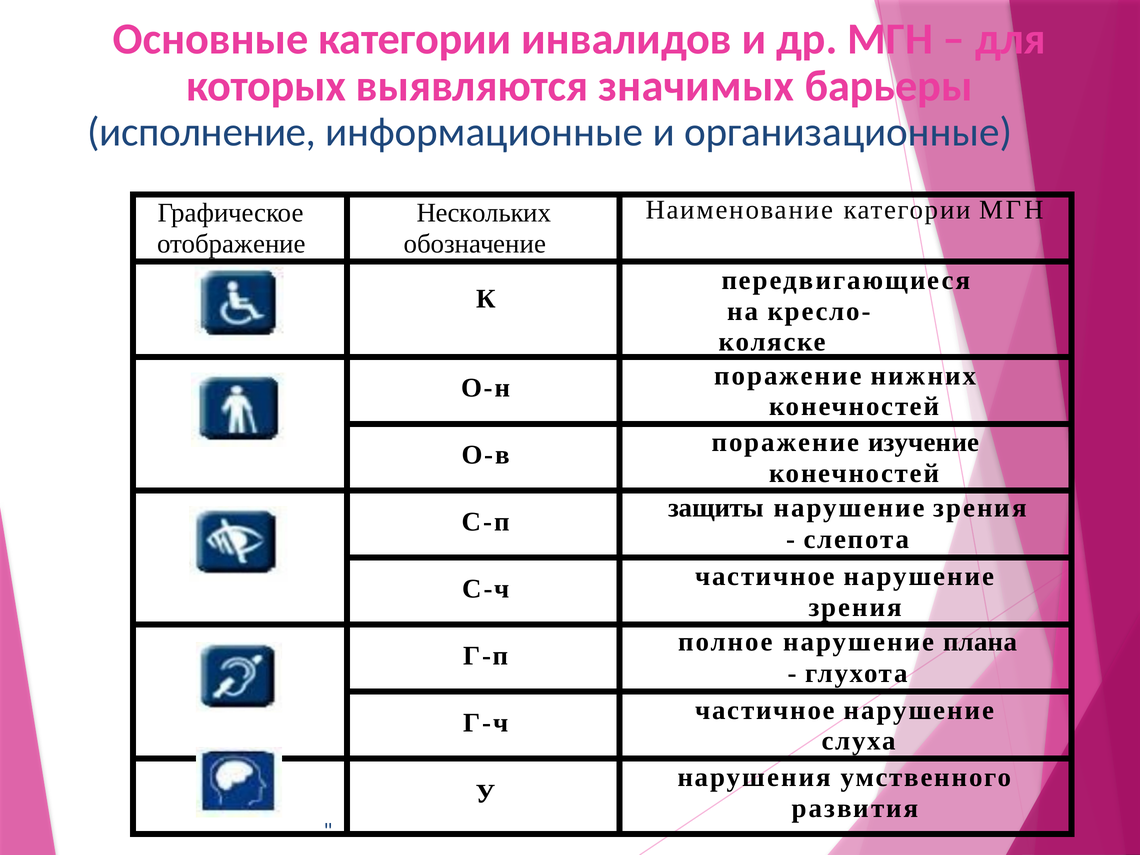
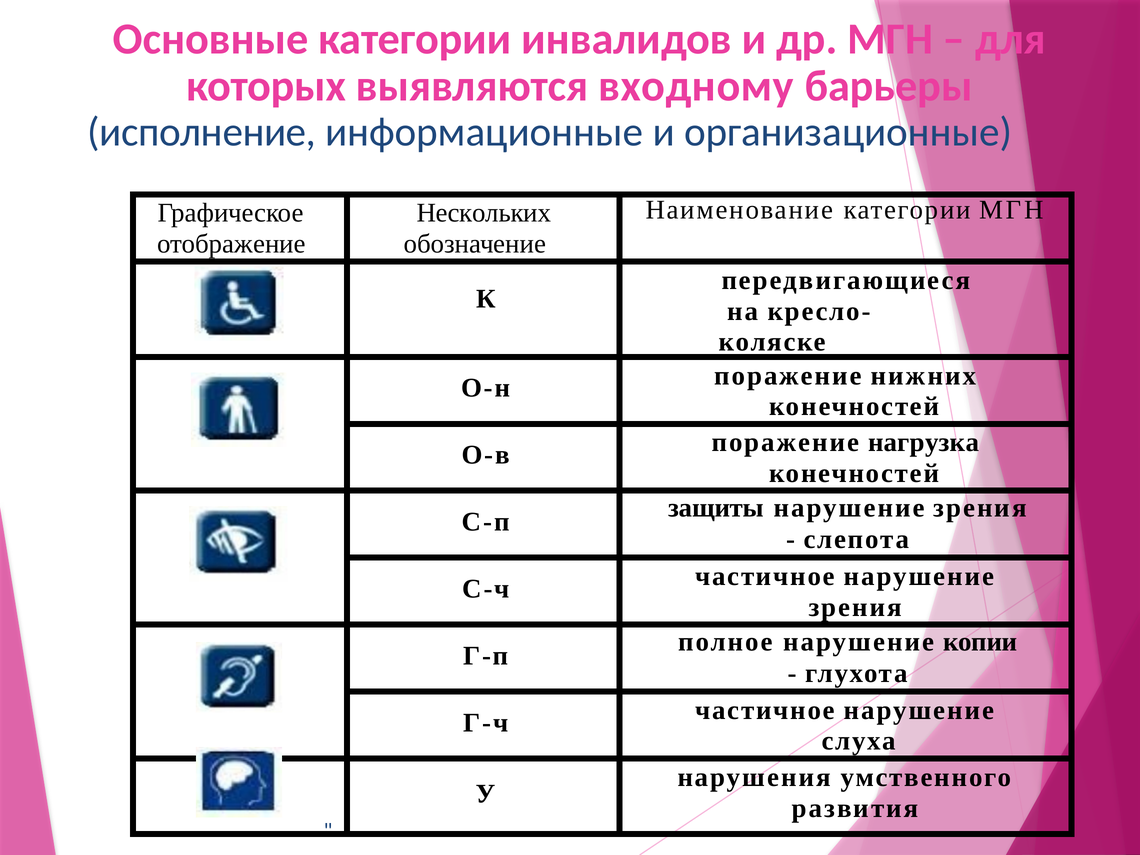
значимых: значимых -> входному (696, 86)
изучение: изучение -> нагрузка (924, 442)
плана: плана -> копии (980, 642)
